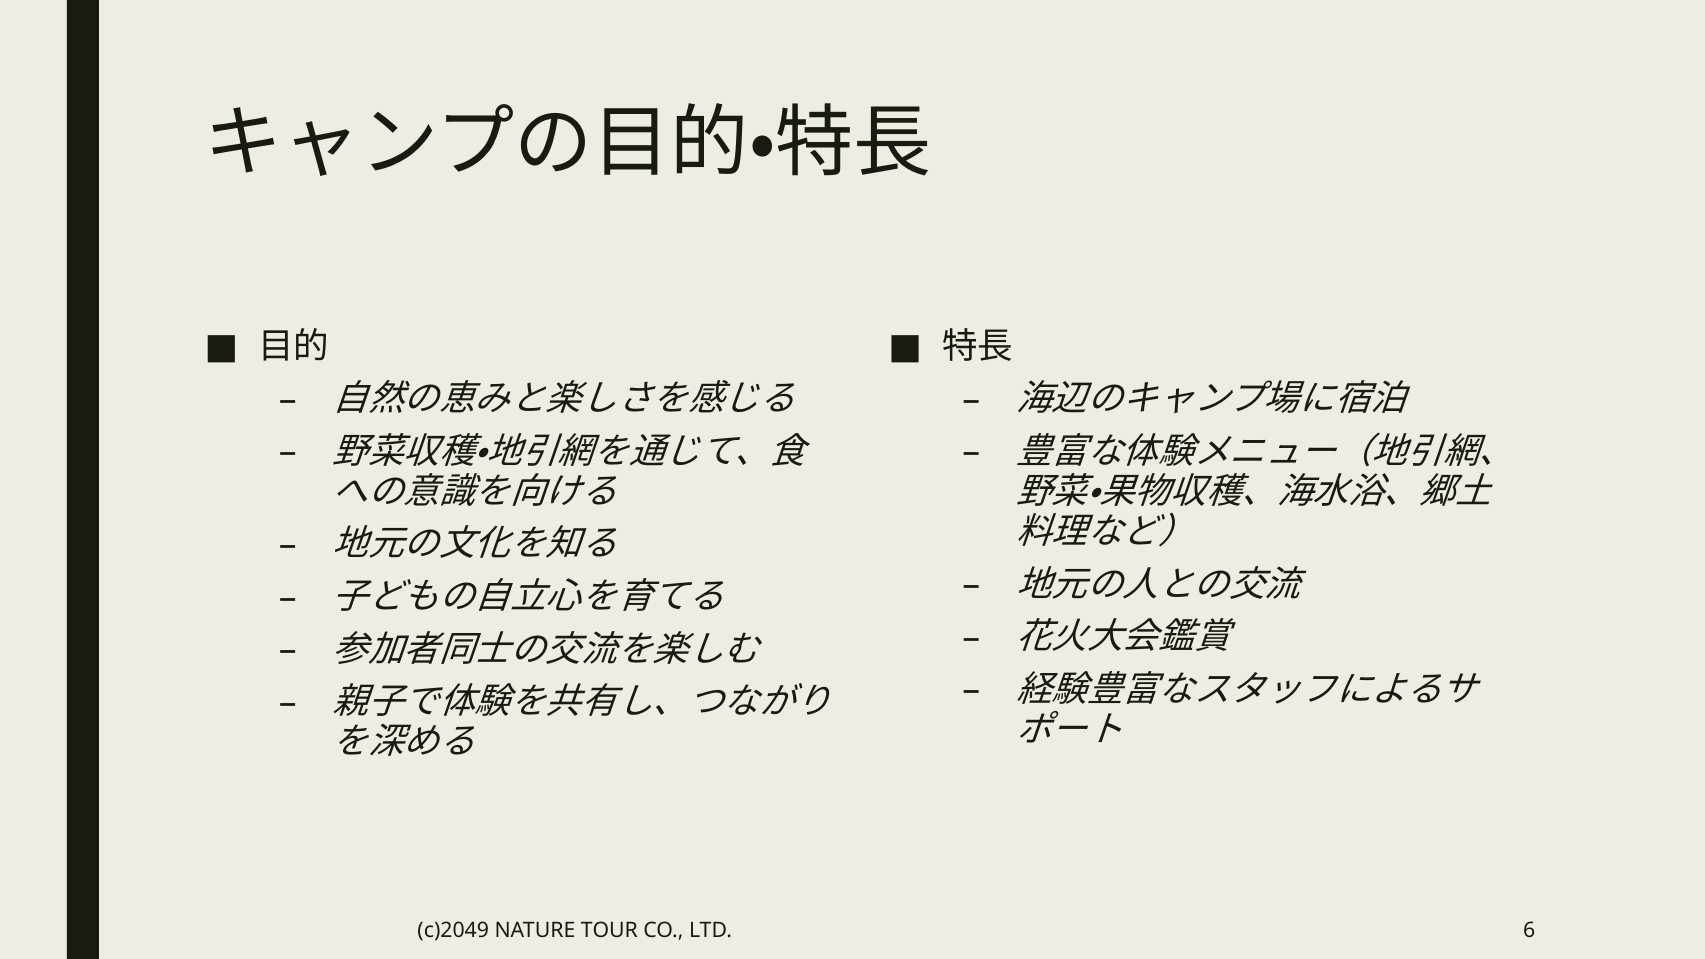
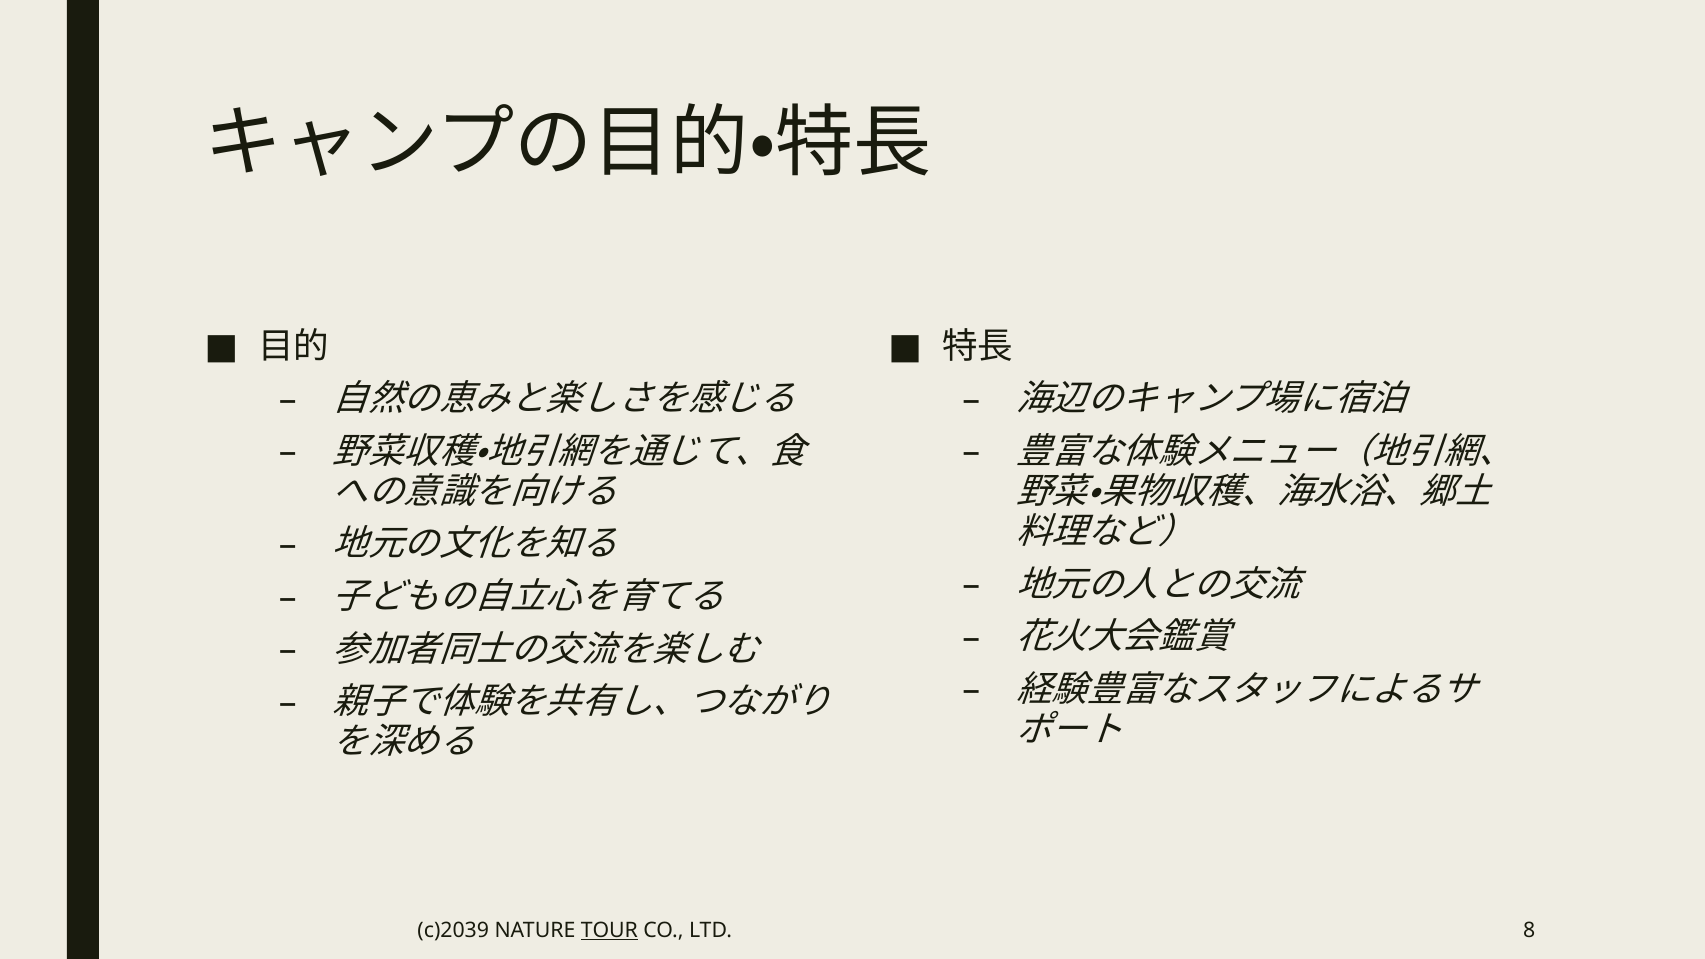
c)2049: c)2049 -> c)2039 (453, 930)
TOUR underline: none -> present (609, 930)
6: 6 -> 8 (1529, 930)
